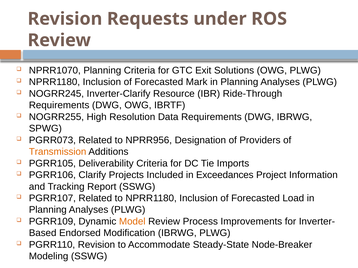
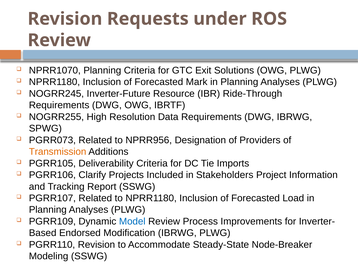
Inverter-Clarify: Inverter-Clarify -> Inverter-Future (119, 94)
Exceedances: Exceedances -> Stakeholders (225, 175)
Model colour: orange -> blue (132, 222)
